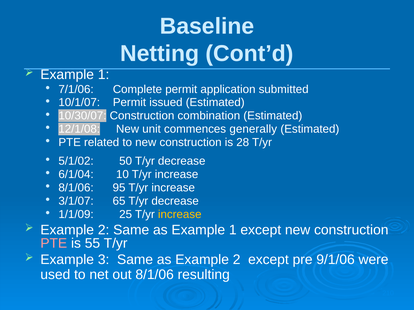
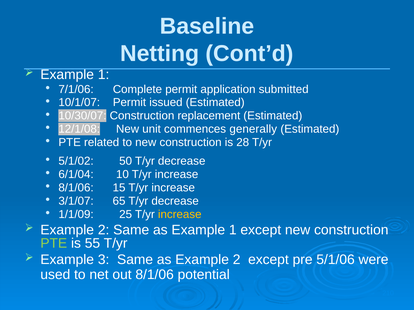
combination: combination -> replacement (209, 116)
95: 95 -> 15 (119, 188)
PTE colour: pink -> light green (54, 244)
9/1/06: 9/1/06 -> 5/1/06 (336, 260)
resulting: resulting -> potential (204, 275)
